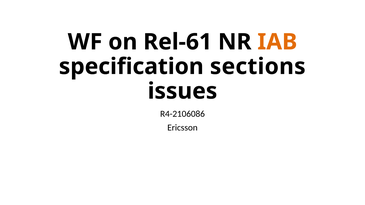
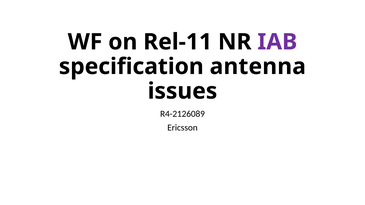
Rel-61: Rel-61 -> Rel-11 (178, 42)
IAB colour: orange -> purple (277, 42)
sections: sections -> antenna (258, 67)
R4-2106086: R4-2106086 -> R4-2126089 (182, 114)
